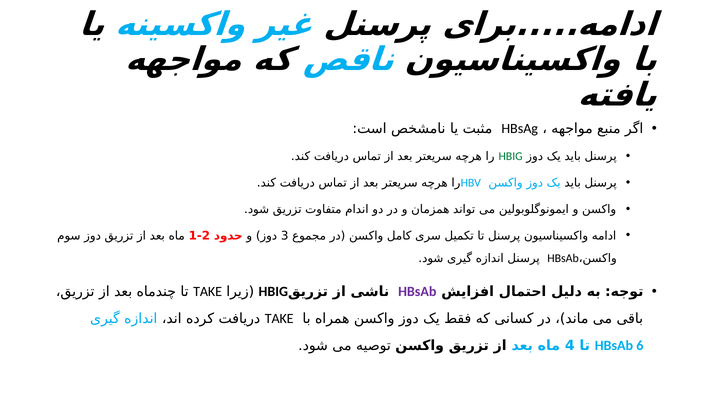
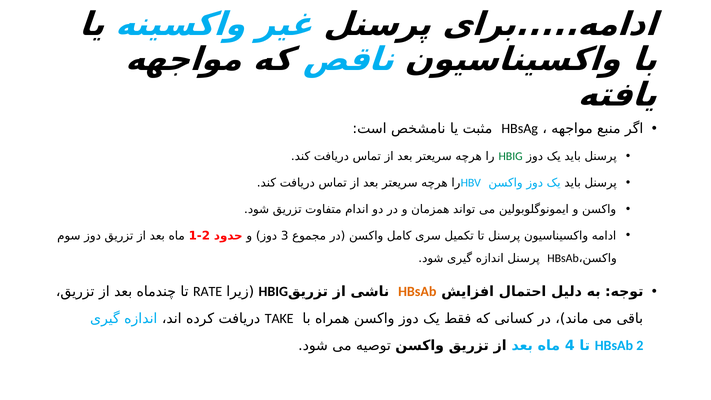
TAKE: TAKE -> RATE (208, 292)
HBsAb colour: purple -> orange (417, 292)
HBsAb 6: 6 -> 2 (640, 346)
